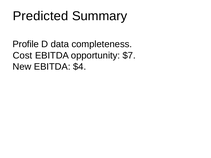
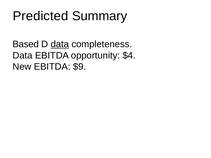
Profile: Profile -> Based (26, 44)
data underline: none -> present (60, 44)
Cost: Cost -> Data (23, 56)
$7: $7 -> $4 (129, 56)
$4: $4 -> $9 (80, 67)
